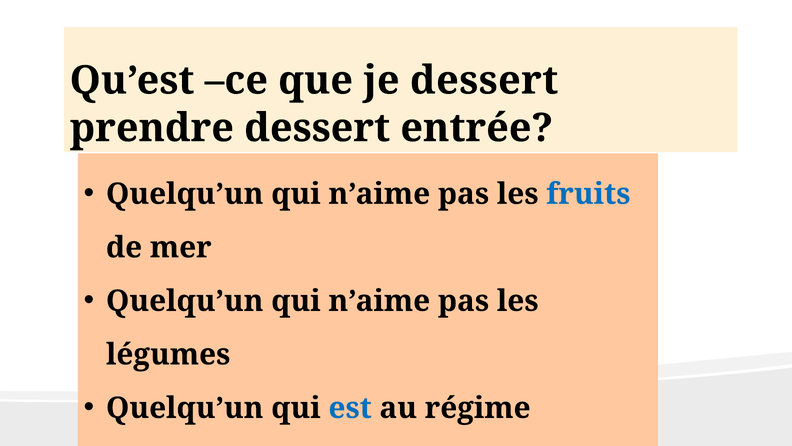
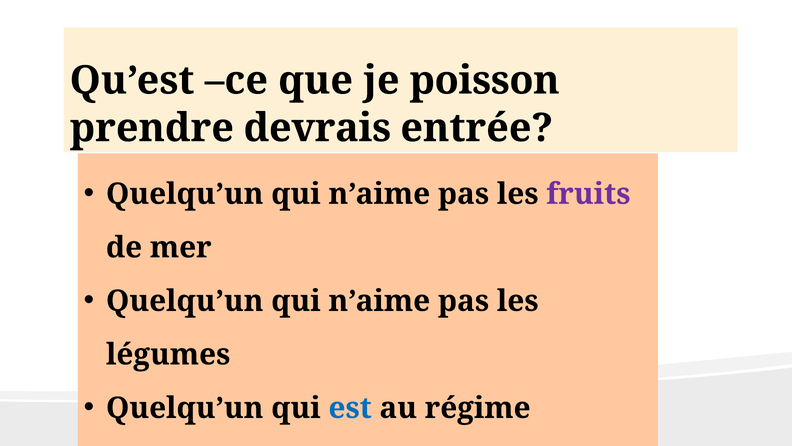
je dessert: dessert -> poisson (485, 80)
prendre dessert: dessert -> devrais (317, 128)
fruits colour: blue -> purple (588, 194)
